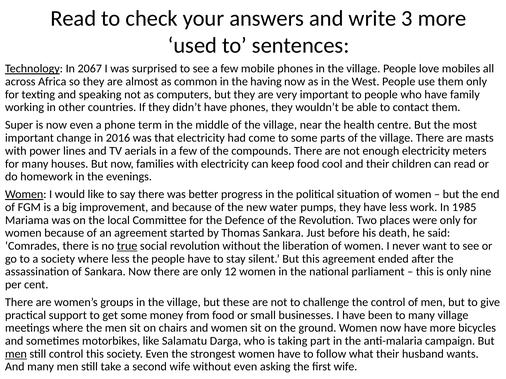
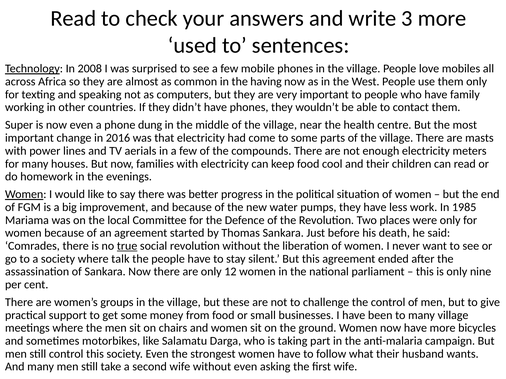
2067: 2067 -> 2008 (90, 69)
term: term -> dung (150, 125)
where less: less -> talk (120, 259)
men underline: present -> none (16, 354)
